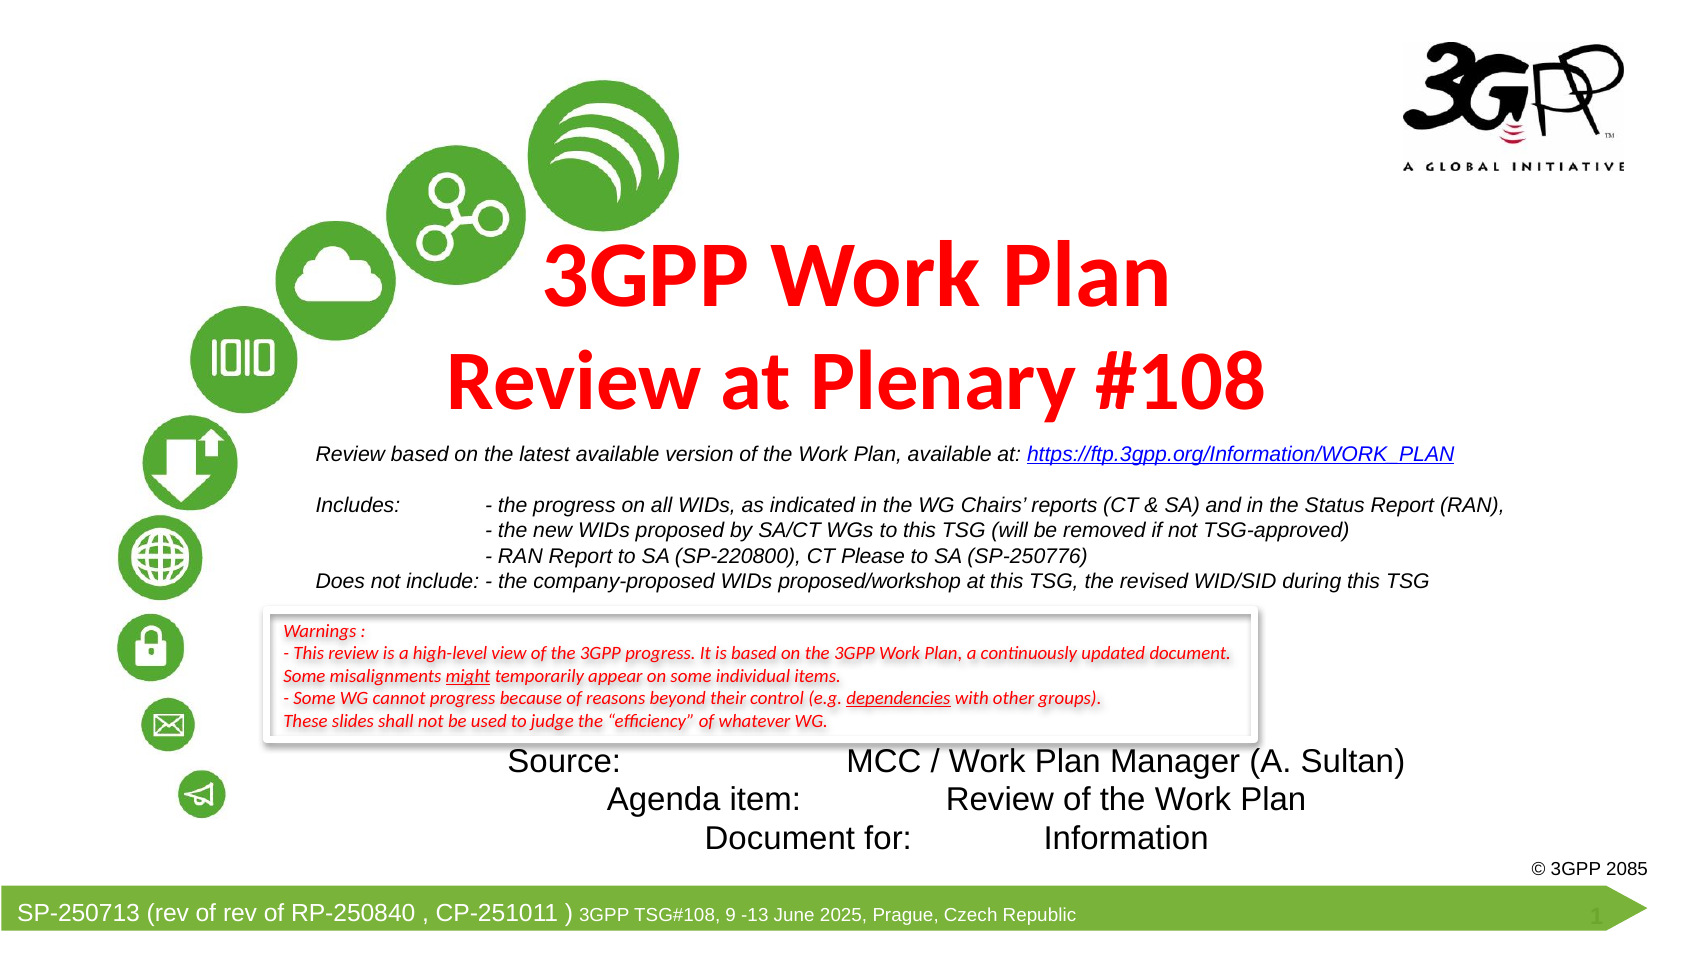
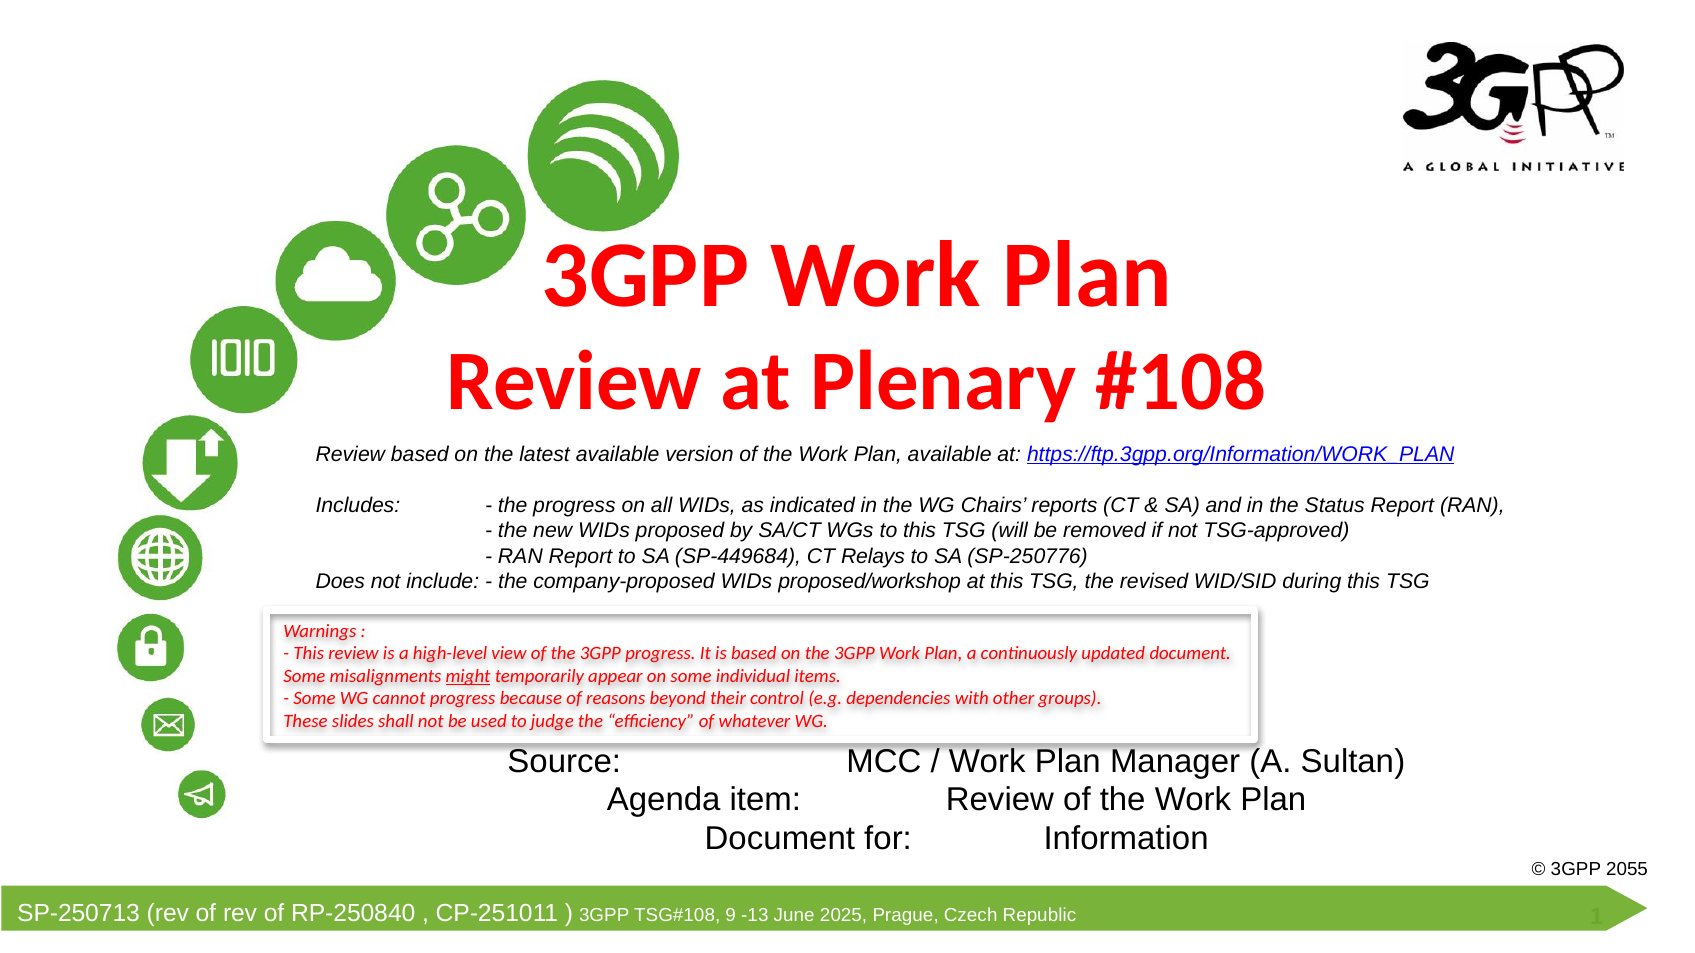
SP-220800: SP-220800 -> SP-449684 (738, 556)
Please: Please -> Relays (873, 556)
dependencies underline: present -> none (898, 699)
2085: 2085 -> 2055 (1627, 869)
